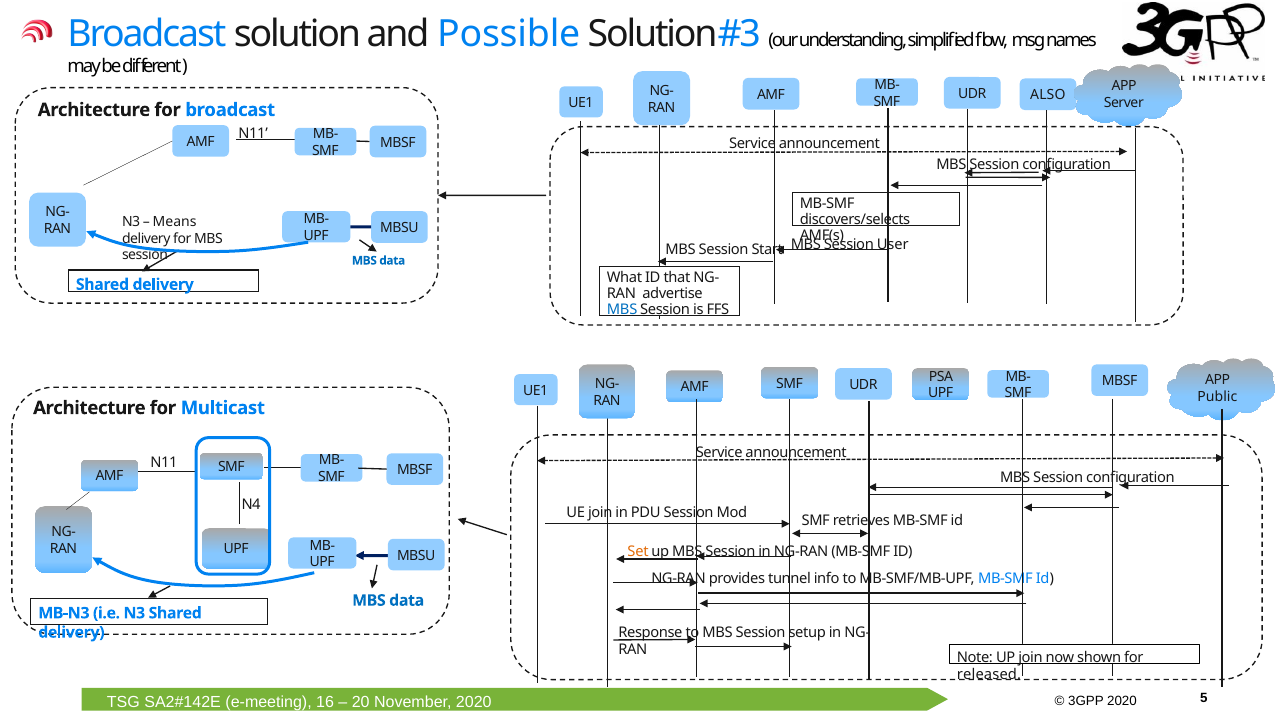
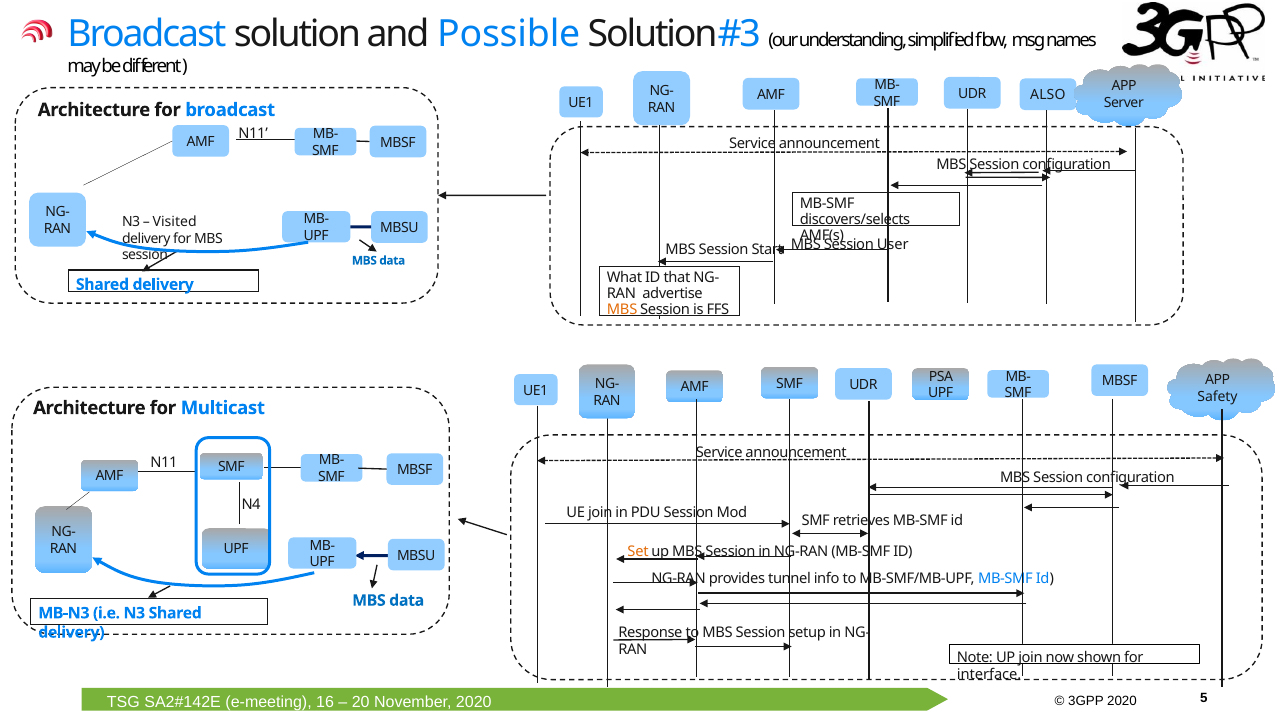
Means: Means -> Visited (175, 222)
MBS colour: blue -> orange (622, 310)
Public: Public -> Safety (1217, 397)
released: released -> interface (989, 675)
